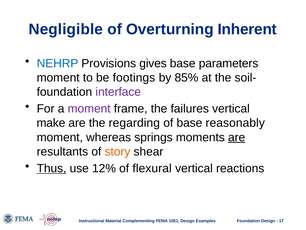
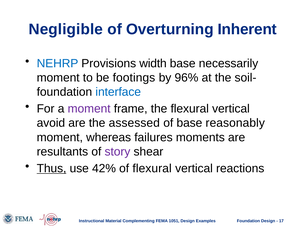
gives: gives -> width (153, 63)
parameters: parameters -> necessarily (229, 63)
85%: 85% -> 96% (186, 77)
interface colour: purple -> blue (118, 92)
the failures: failures -> flexural (190, 108)
make: make -> avoid (51, 123)
regarding: regarding -> assessed (134, 123)
springs: springs -> failures (153, 137)
are underline: present -> none (237, 137)
story colour: orange -> purple (117, 151)
12%: 12% -> 42% (104, 168)
